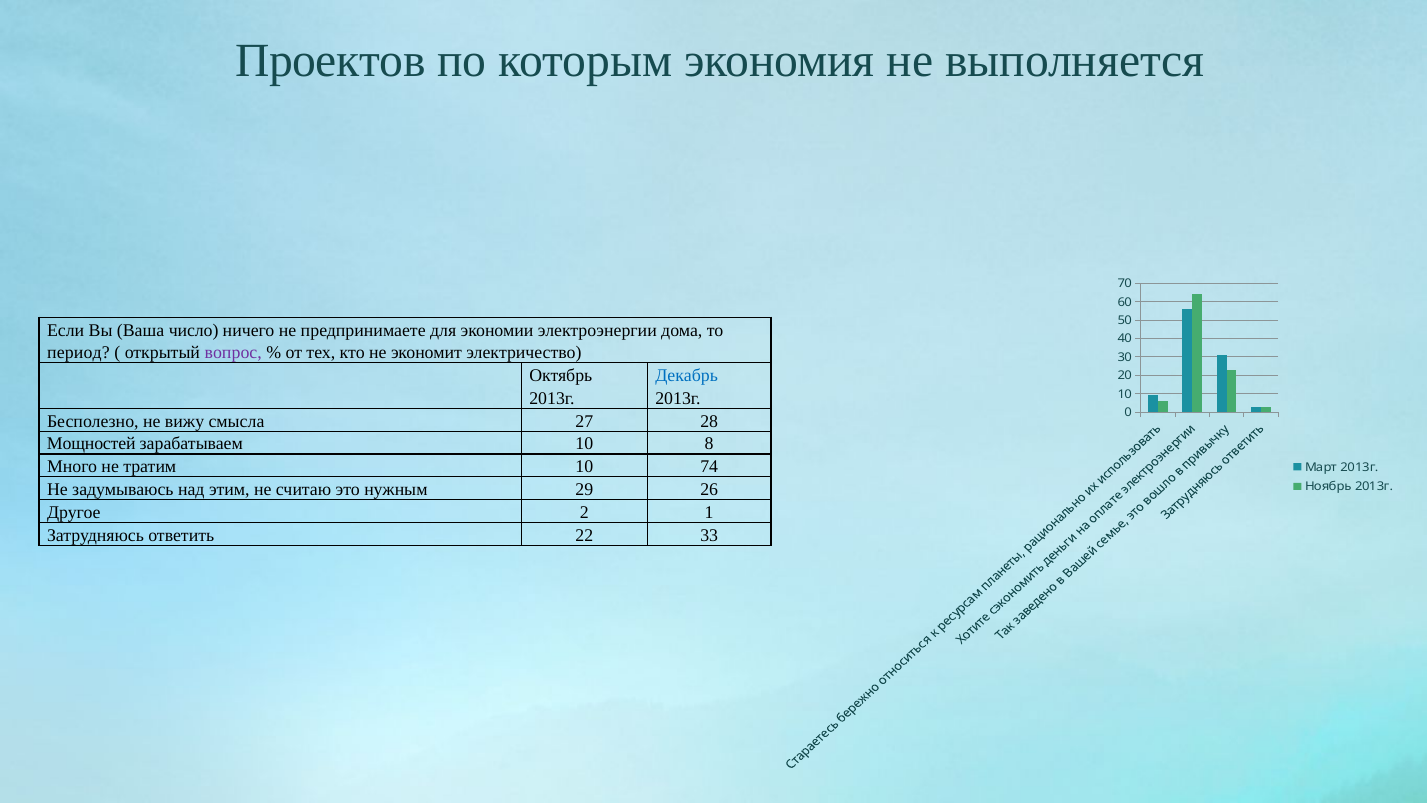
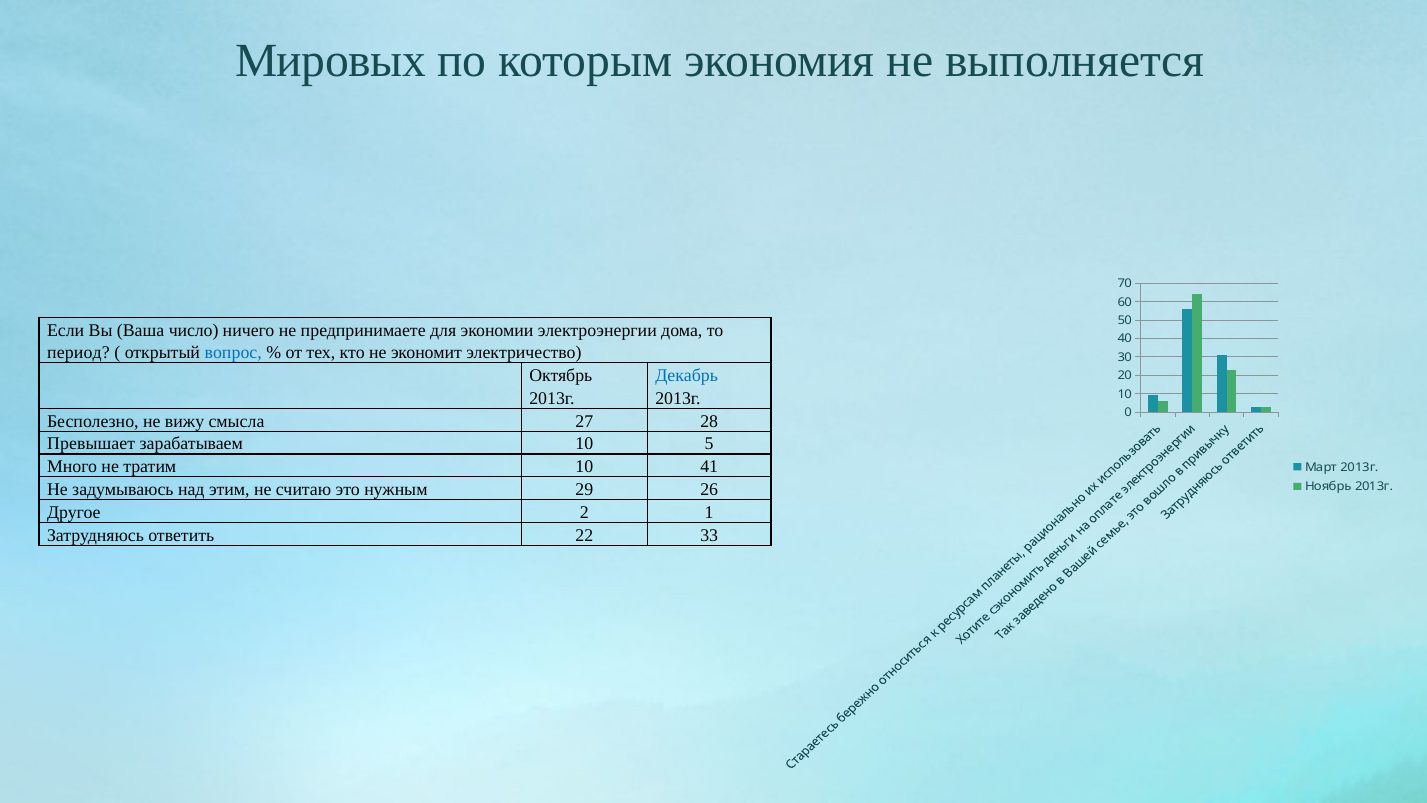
Проектов: Проектов -> Мировых (330, 61)
вопрос colour: purple -> blue (233, 353)
Мощностей: Мощностей -> Превышает (91, 444)
8: 8 -> 5 (709, 444)
74: 74 -> 41 (709, 467)
